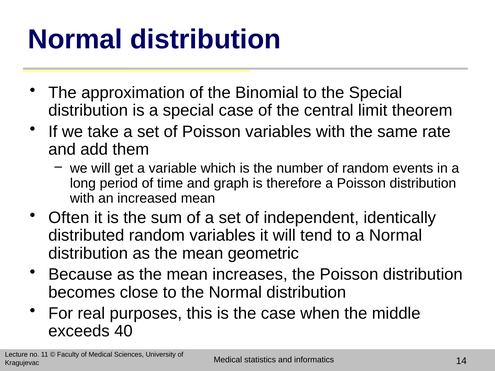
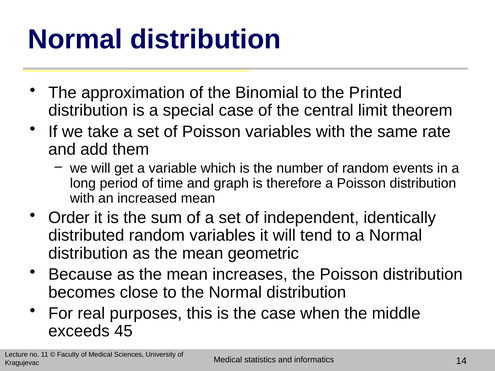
the Special: Special -> Printed (375, 93)
Often: Often -> Order (69, 218)
40: 40 -> 45 (123, 331)
